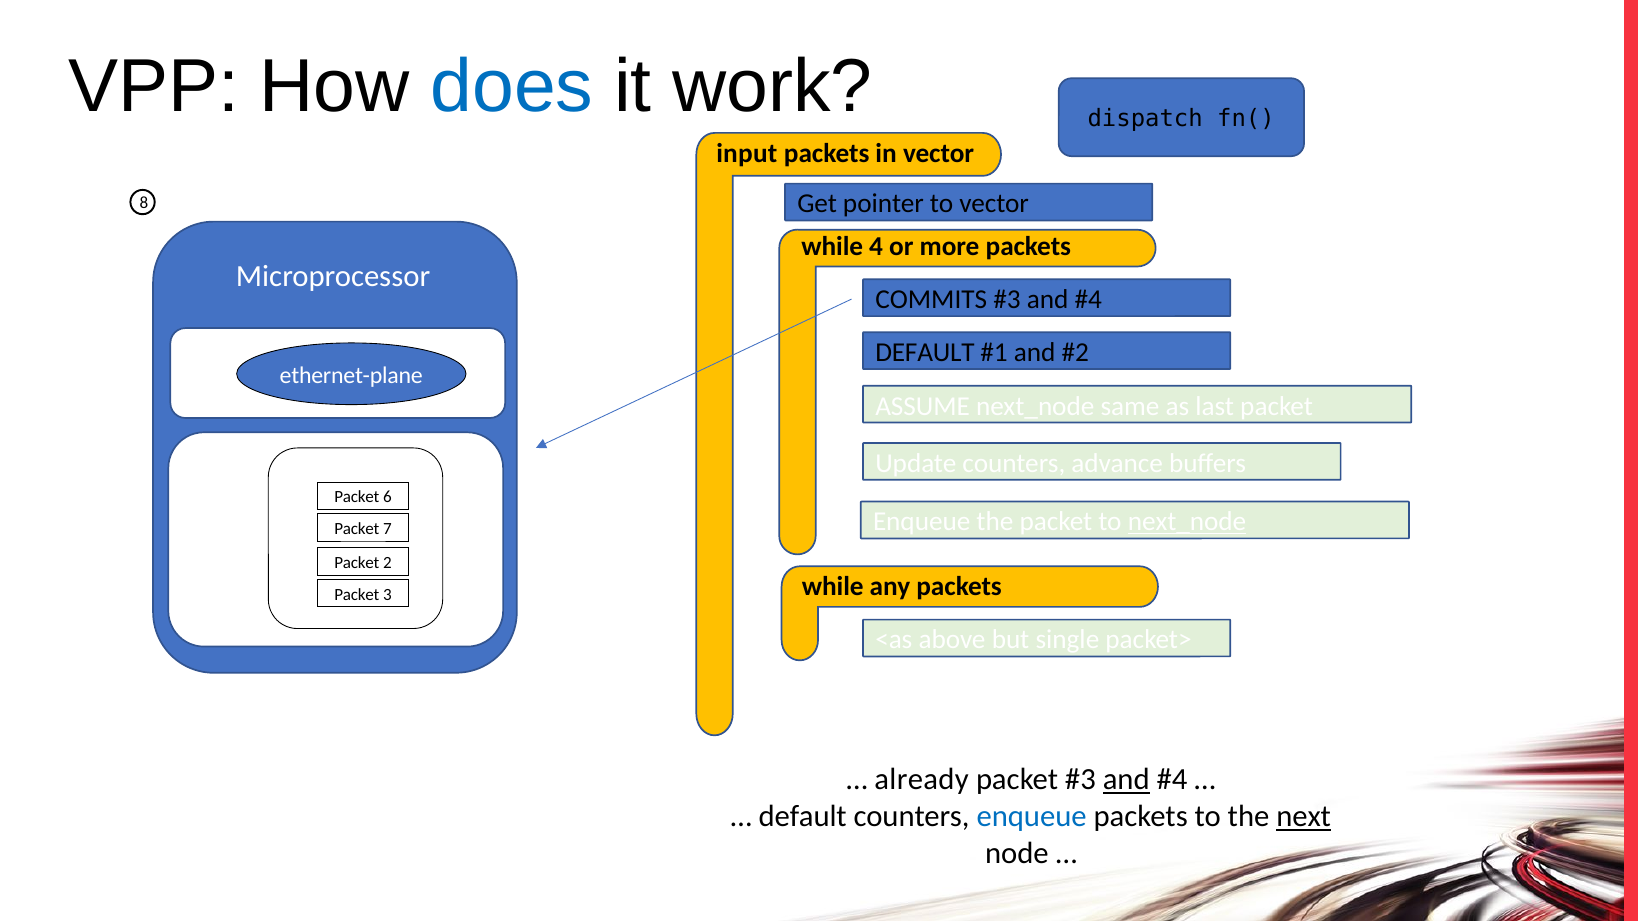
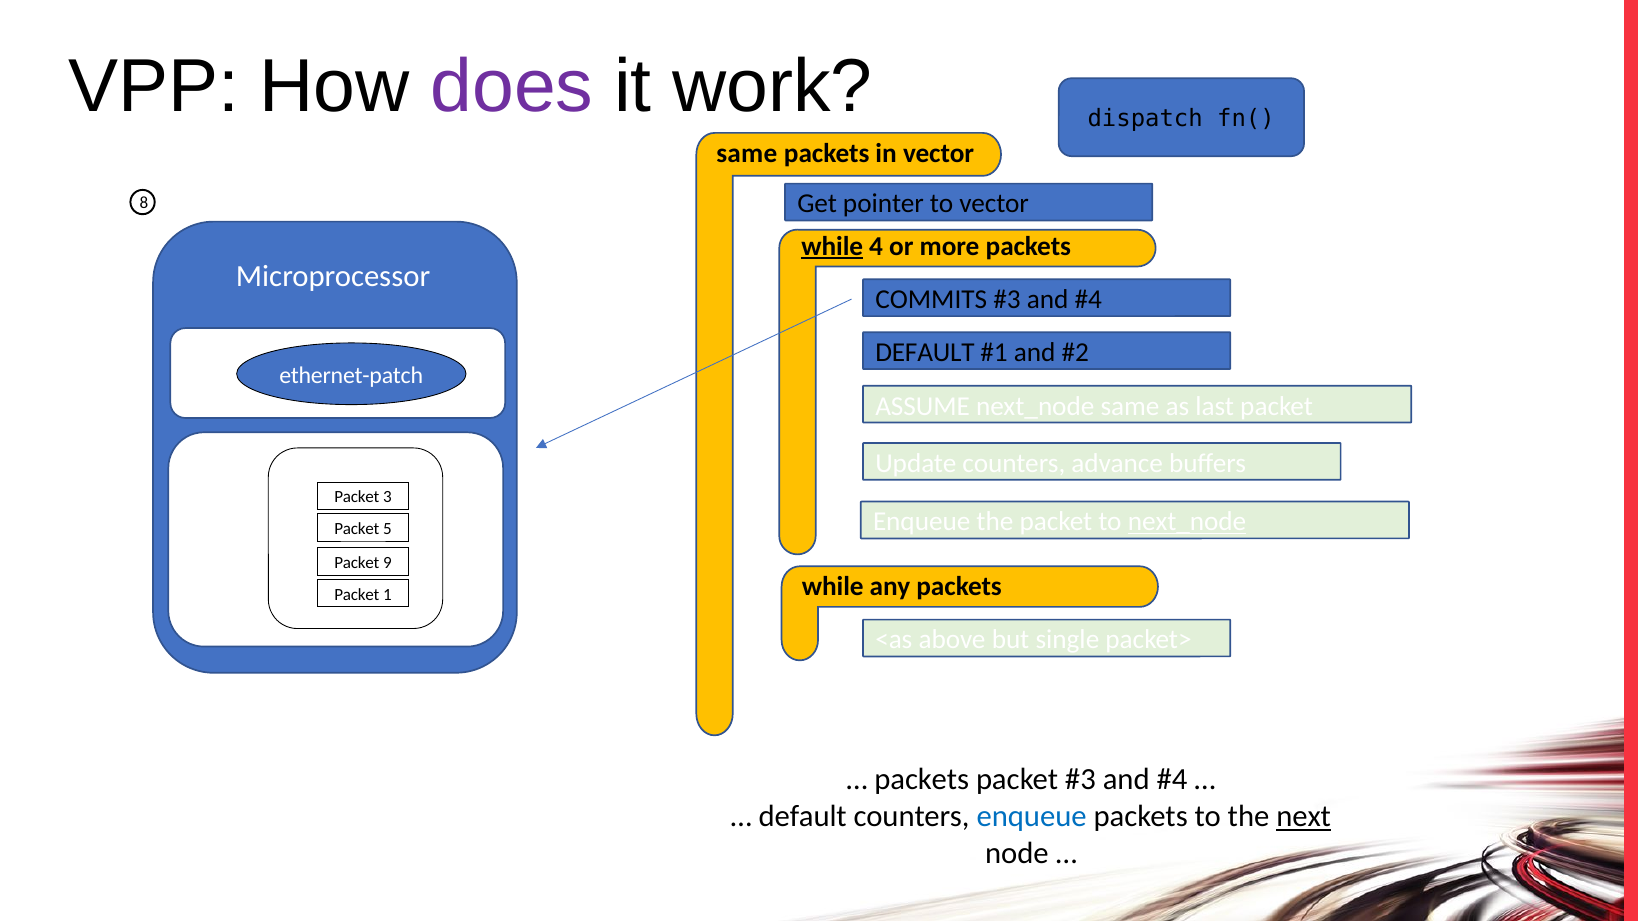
does colour: blue -> purple (512, 87)
input: input -> same (747, 154)
while underline: none -> present (832, 246)
ethernet-plane: ethernet-plane -> ethernet-patch (351, 376)
6: 6 -> 3 (387, 497)
7: 7 -> 5 (387, 529)
2: 2 -> 9 (387, 563)
3: 3 -> 1 (387, 595)
already: already -> packets (922, 780)
and underline: present -> none (1126, 780)
